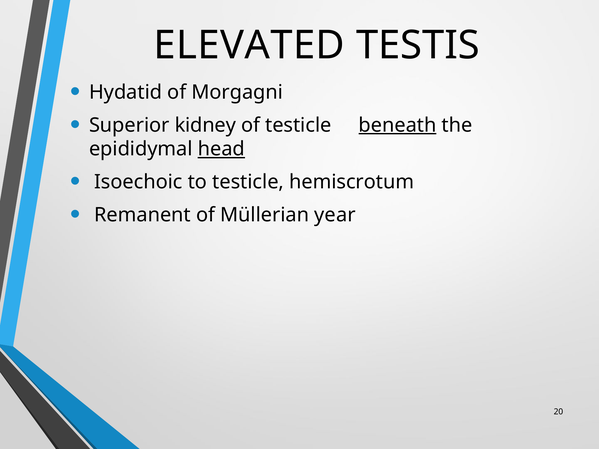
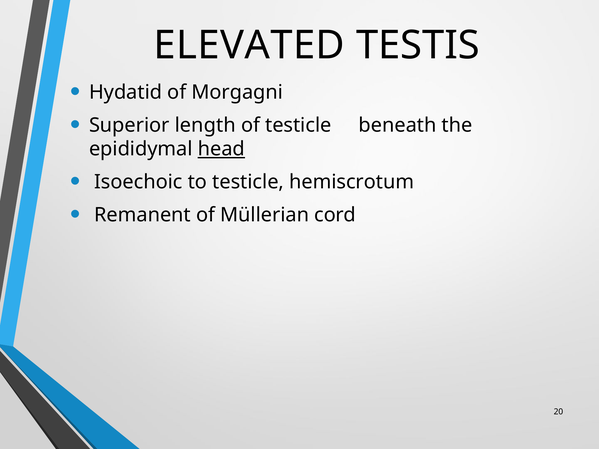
kidney: kidney -> length (205, 125)
beneath underline: present -> none (398, 125)
year: year -> cord (335, 215)
